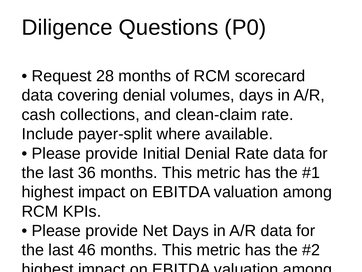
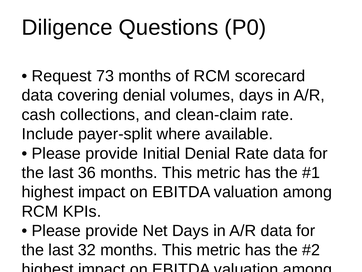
28: 28 -> 73 (105, 76)
46: 46 -> 32 (87, 250)
